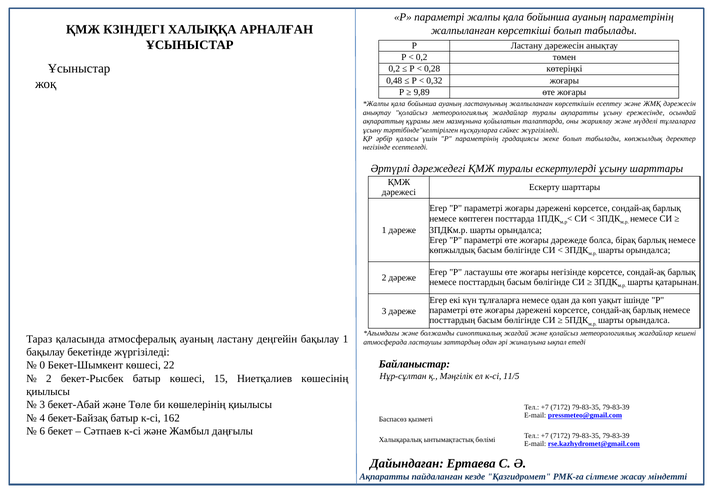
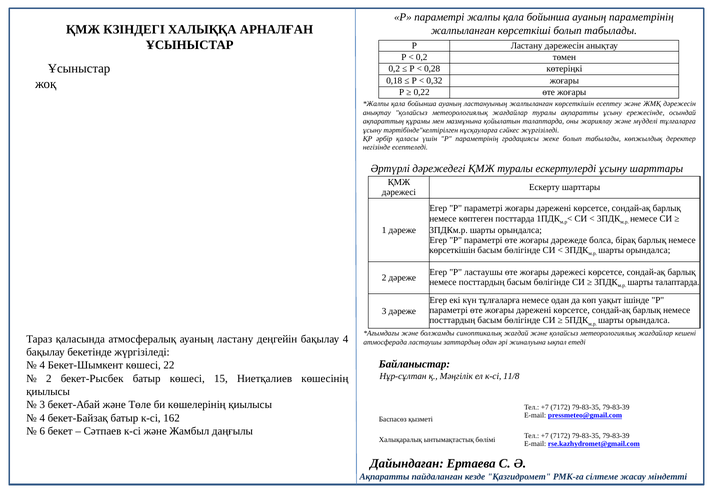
0,48: 0,48 -> 0,18 (394, 81)
9,89: 9,89 -> 0,22 (422, 92)
көпжылдық: көпжылдық -> көрсеткішін (452, 250)
жоғары негізінде: негізінде -> дәрежесі (569, 272)
шарты қатарынан: қатарынан -> талаптарда (677, 283)
бақылау 1: 1 -> 4 (346, 339)
0: 0 -> 4 (42, 366)
11/5: 11/5 -> 11/8 (511, 377)
